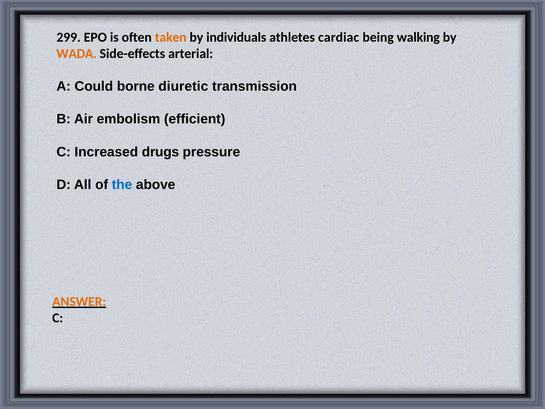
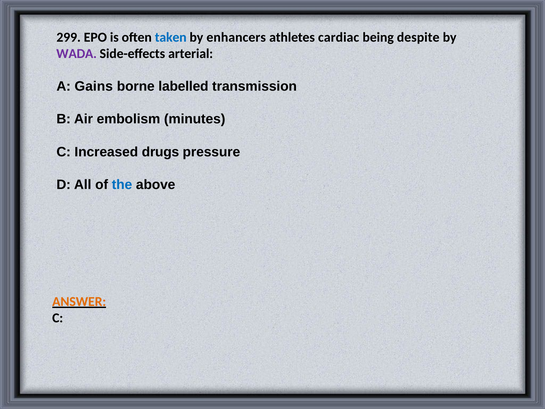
taken colour: orange -> blue (171, 37)
individuals: individuals -> enhancers (236, 37)
walking: walking -> despite (418, 37)
WADA colour: orange -> purple (77, 54)
Could: Could -> Gains (94, 86)
diuretic: diuretic -> labelled (183, 86)
efficient: efficient -> minutes (195, 119)
